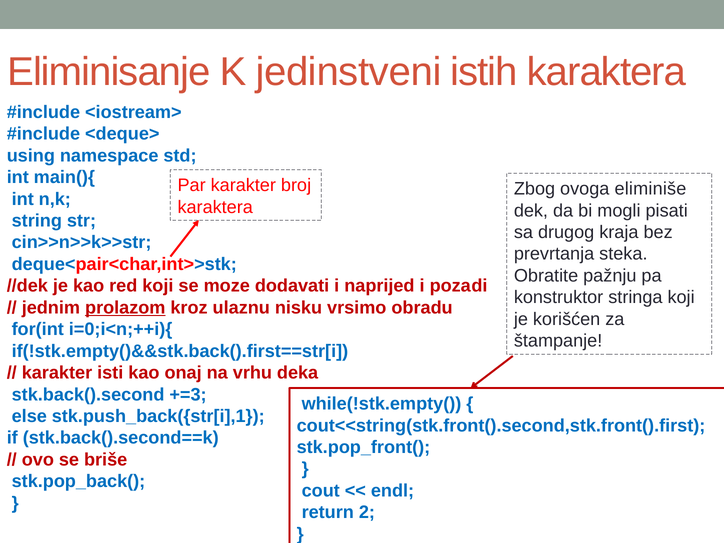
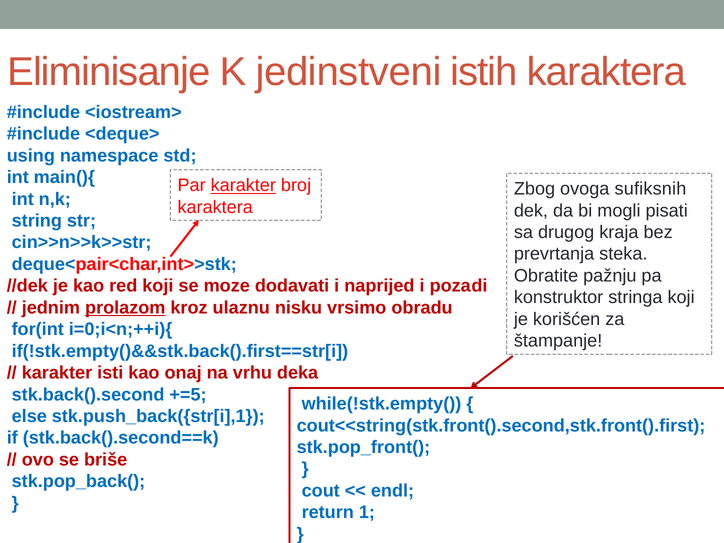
karakter underline: none -> present (243, 186)
eliminiše: eliminiše -> sufiksnih (650, 189)
+=3: +=3 -> +=5 (188, 395)
2: 2 -> 1 (367, 512)
